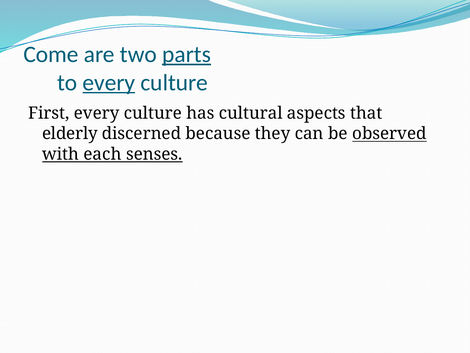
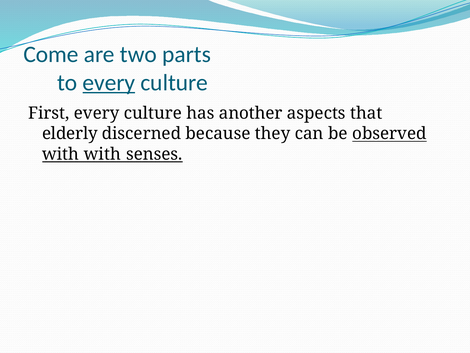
parts underline: present -> none (186, 54)
cultural: cultural -> another (251, 113)
with each: each -> with (102, 154)
